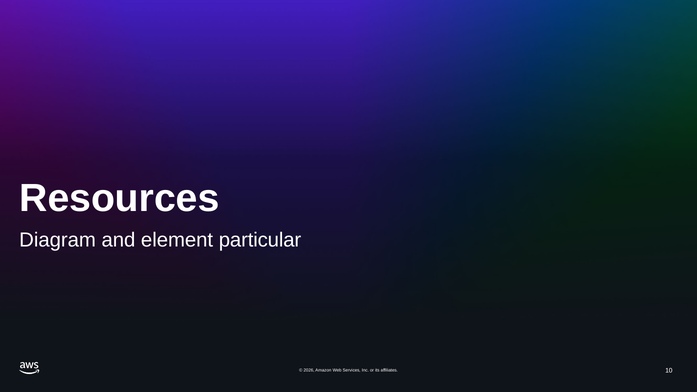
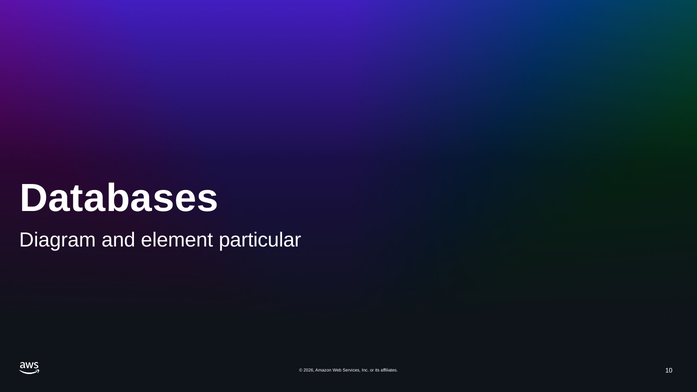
Resources: Resources -> Databases (119, 198)
